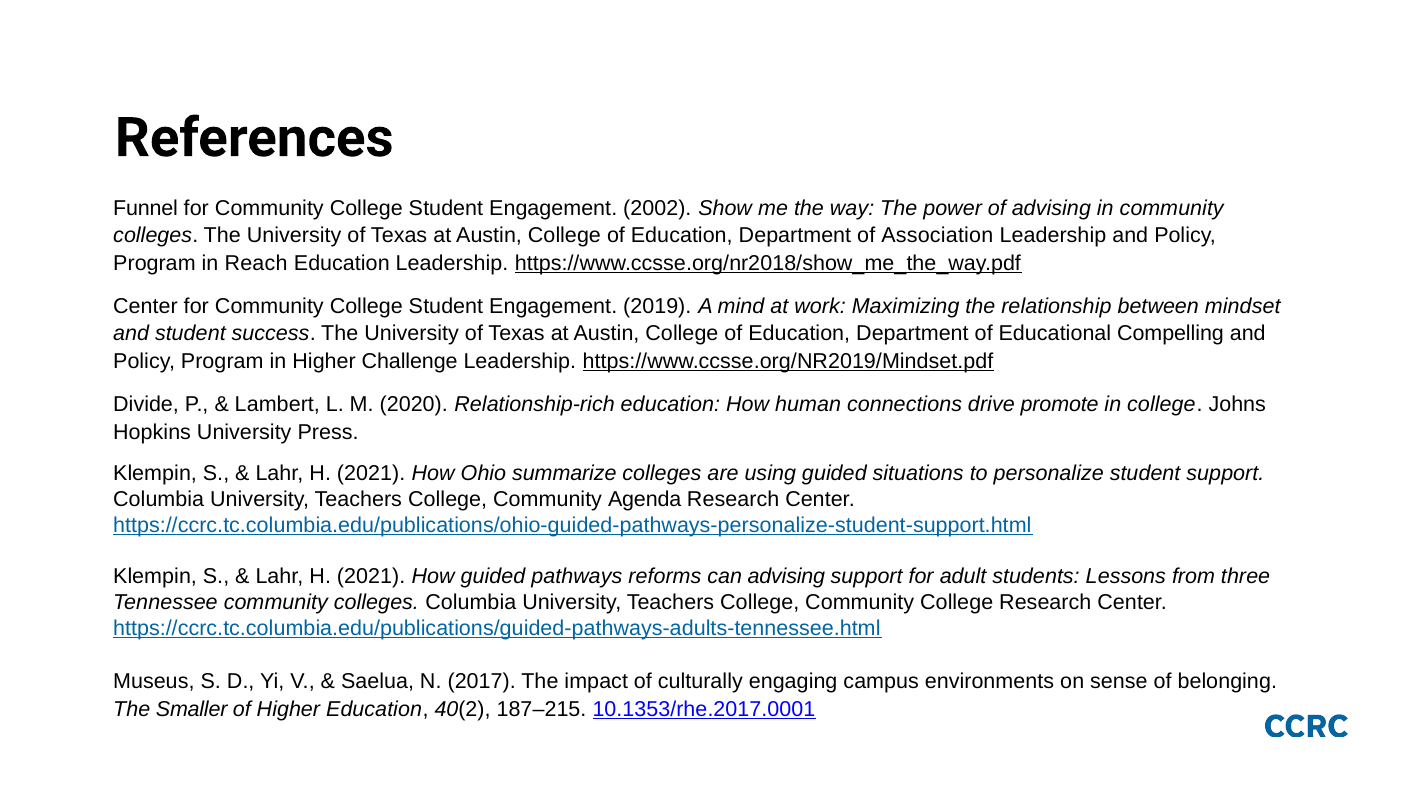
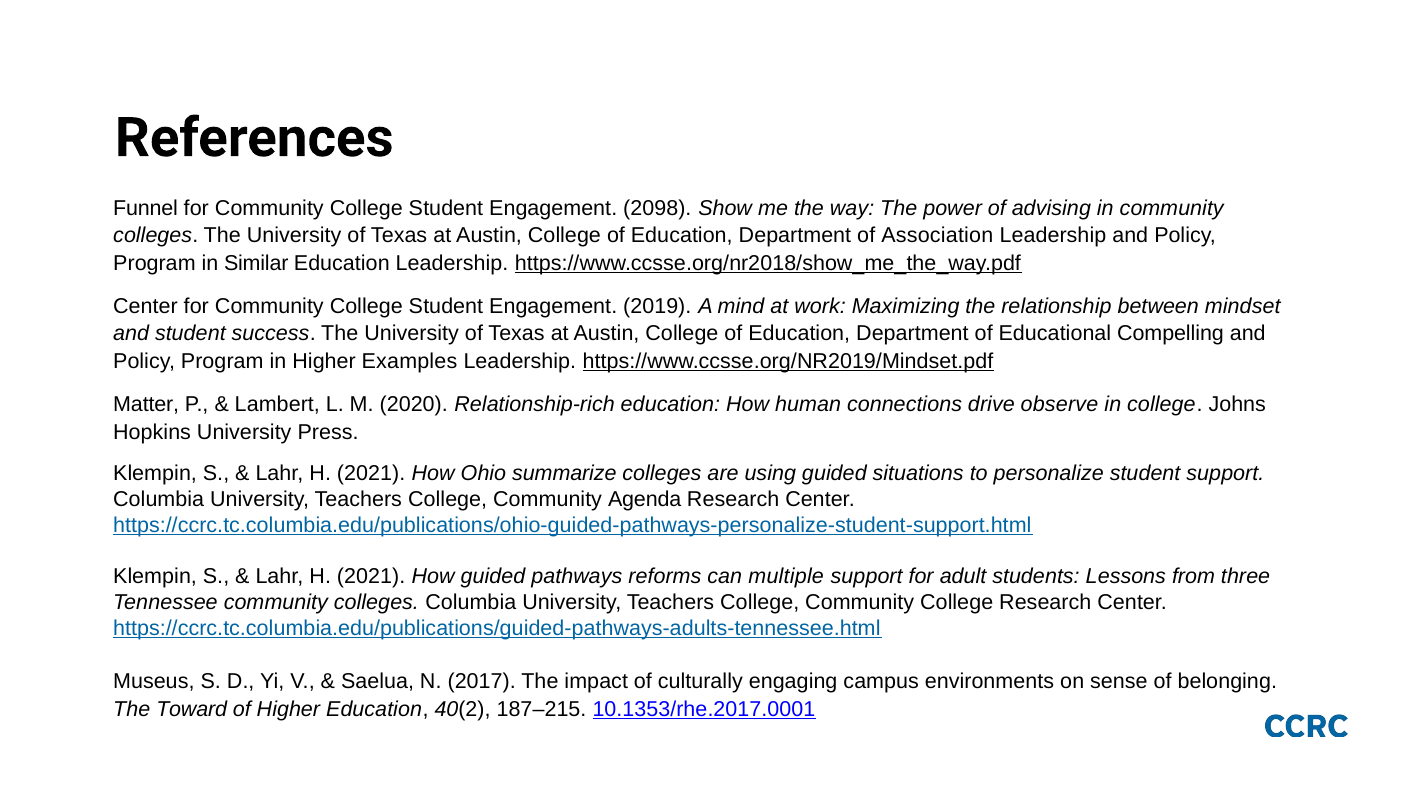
2002: 2002 -> 2098 (657, 208)
Reach: Reach -> Similar (256, 263)
Challenge: Challenge -> Examples (409, 362)
Divide: Divide -> Matter (146, 405)
promote: promote -> observe (1059, 405)
can advising: advising -> multiple (786, 577)
Smaller: Smaller -> Toward (192, 710)
